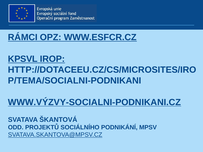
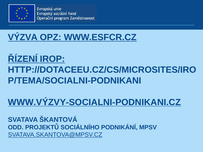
RÁMCI: RÁMCI -> VÝZVA (23, 37)
KPSVL: KPSVL -> ŘÍZENÍ (23, 59)
